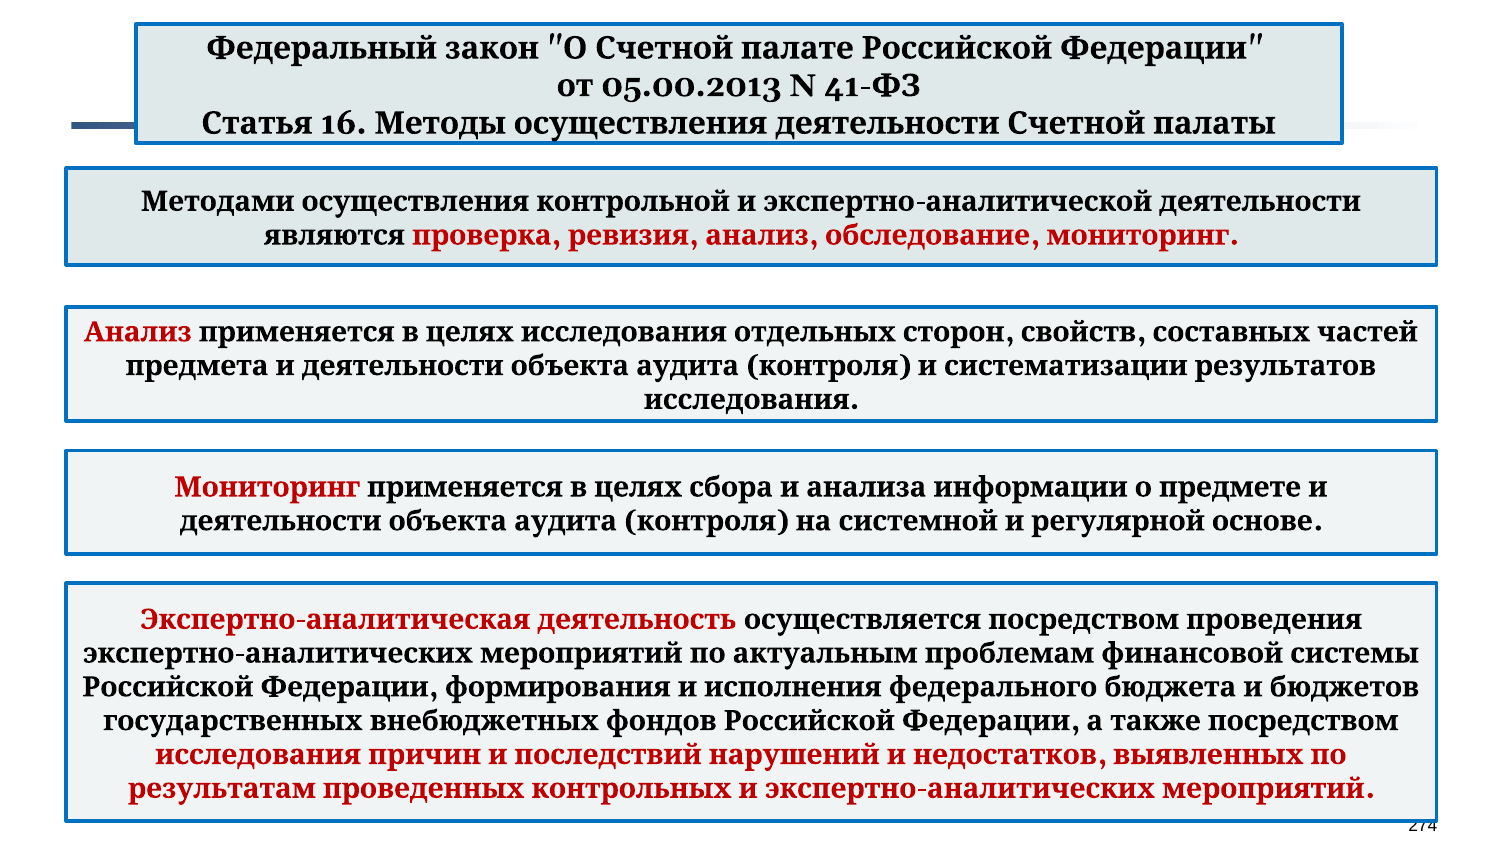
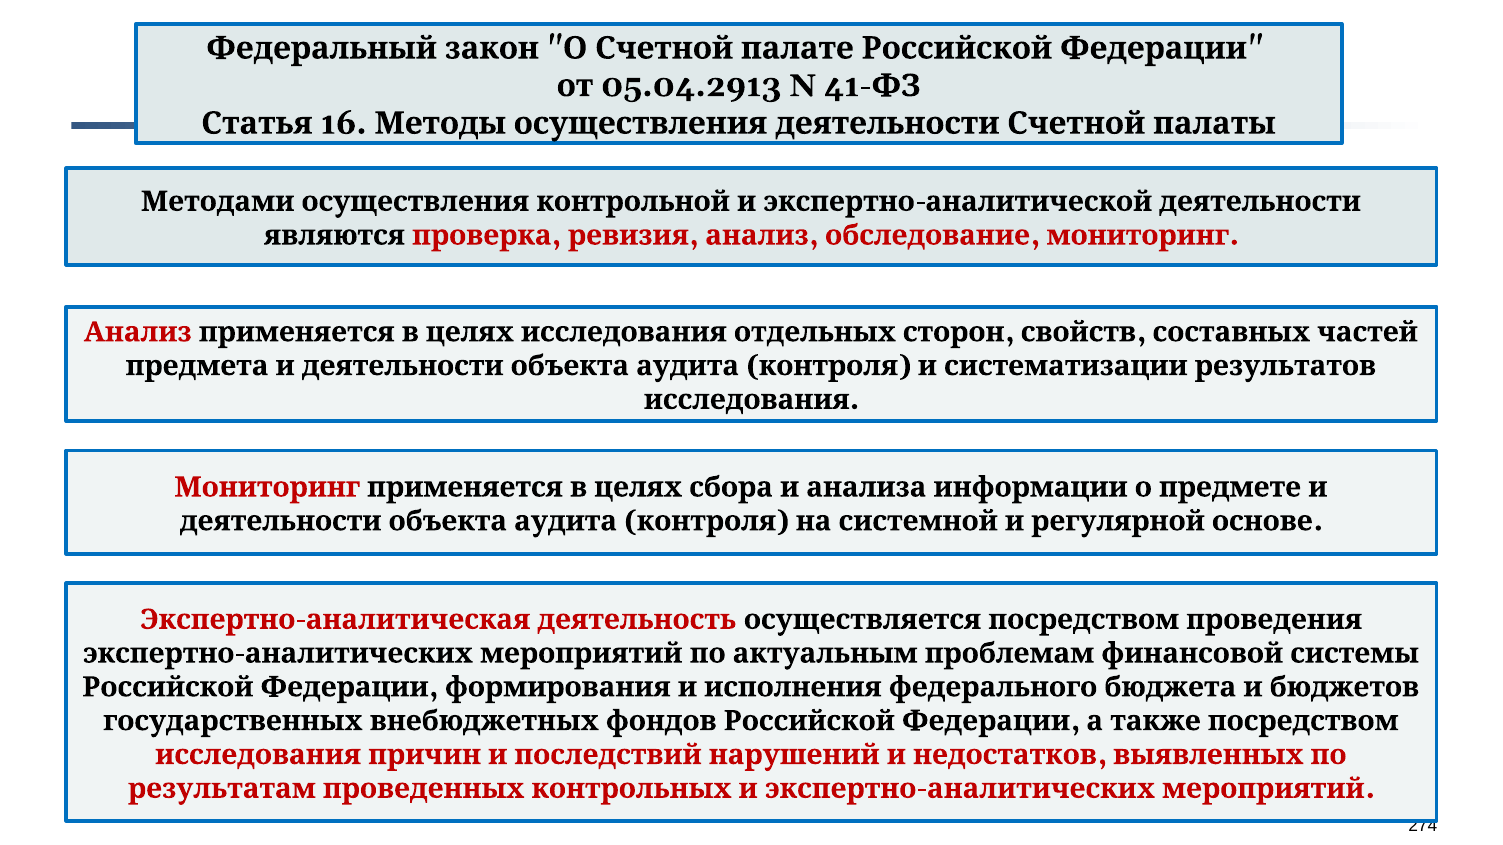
05.00.2013: 05.00.2013 -> 05.04.2913 (691, 86)
